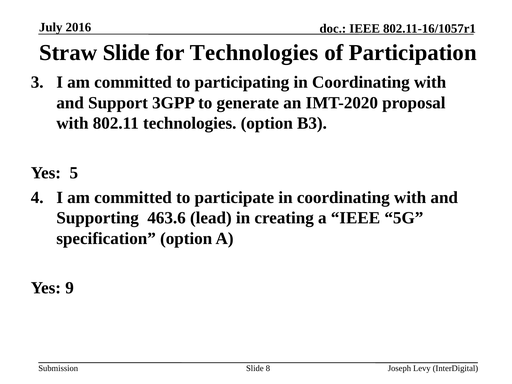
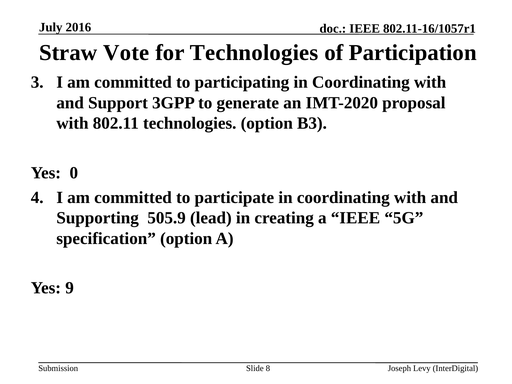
Straw Slide: Slide -> Vote (126, 53)
5: 5 -> 0 (74, 173)
463.6: 463.6 -> 505.9 (167, 218)
